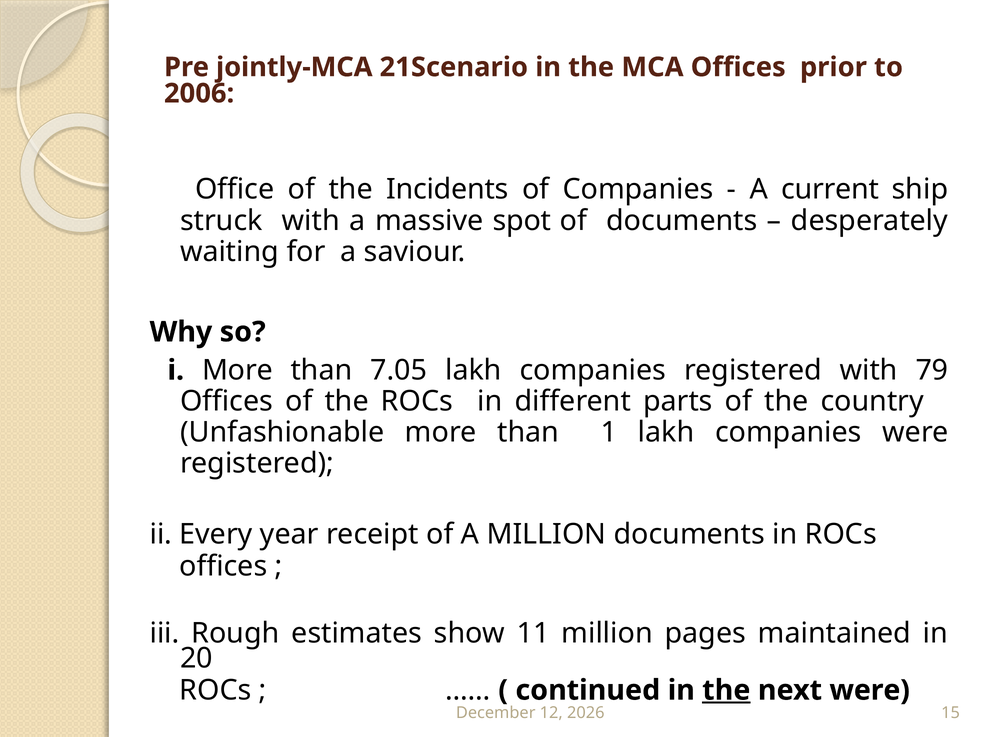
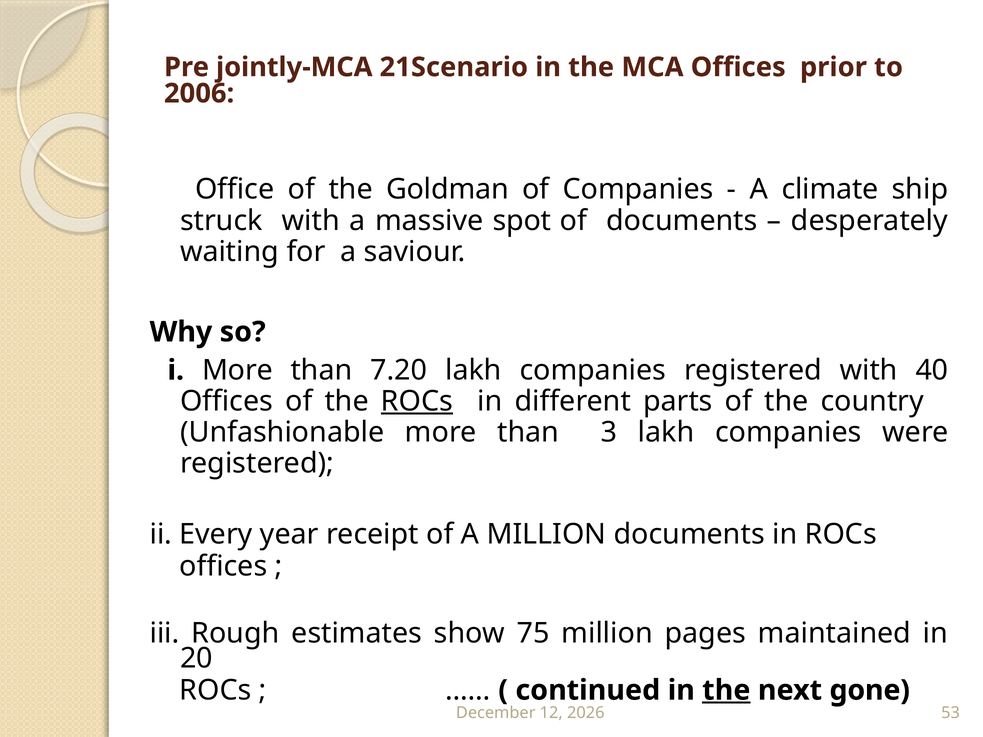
Incidents: Incidents -> Goldman (447, 189)
current: current -> climate (830, 189)
7.05: 7.05 -> 7.20 (399, 370)
79: 79 -> 40 (932, 370)
ROCs underline: none -> present (417, 401)
1: 1 -> 3 (609, 432)
11: 11 -> 75 (533, 634)
next were: were -> gone (870, 690)
15: 15 -> 53 (951, 713)
